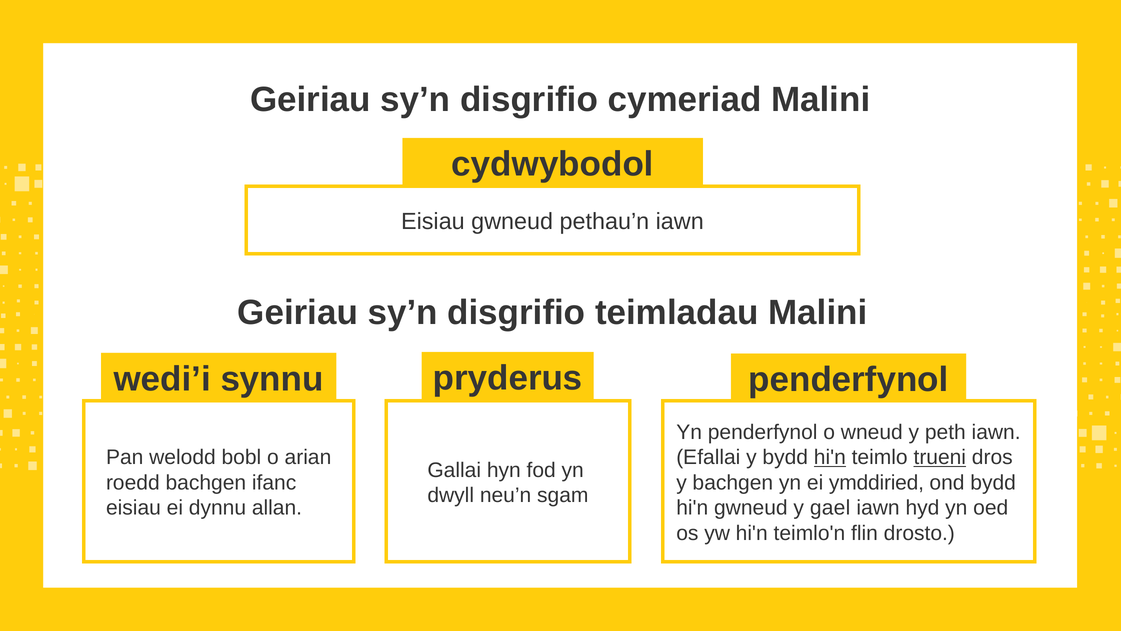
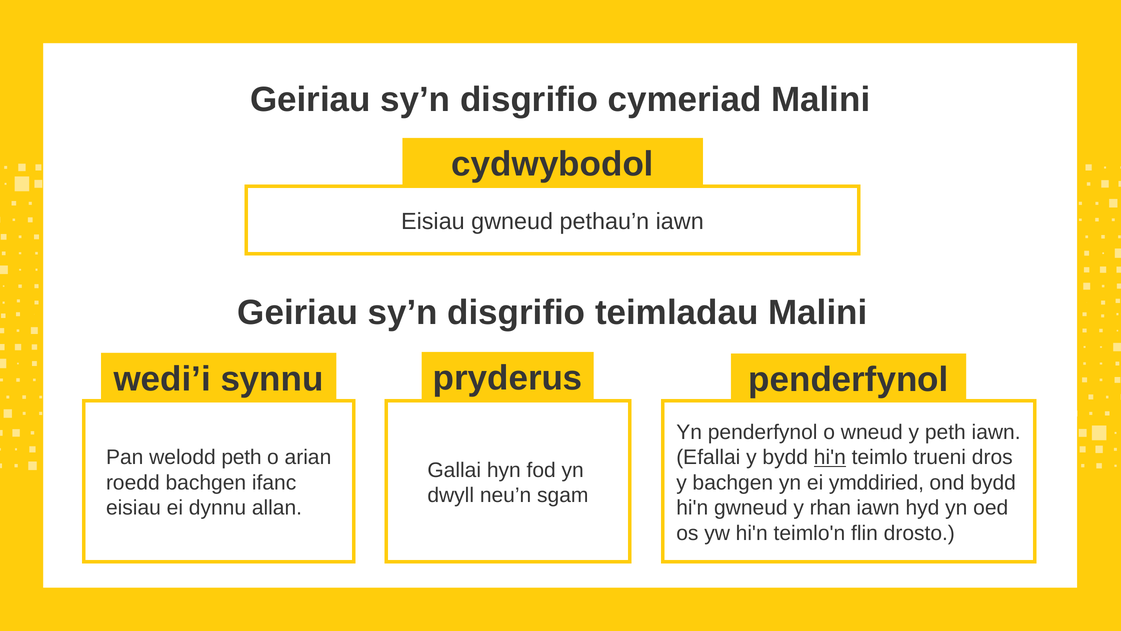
welodd bobl: bobl -> peth (242, 457)
trueni underline: present -> none (940, 457)
gael: gael -> rhan (830, 508)
